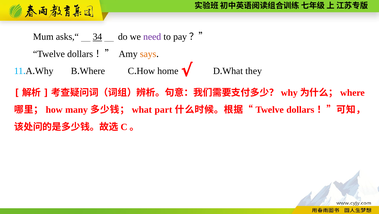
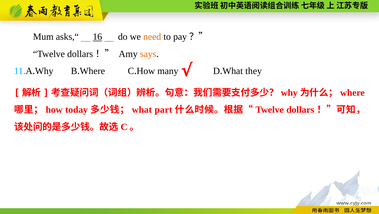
34: 34 -> 16 (97, 37)
need colour: purple -> orange (152, 37)
home: home -> many (168, 71)
many: many -> today (77, 109)
